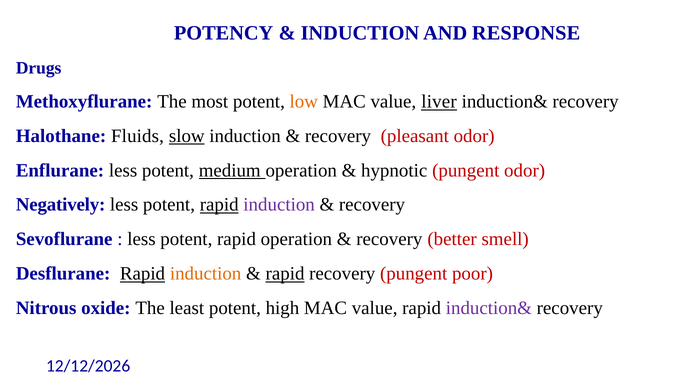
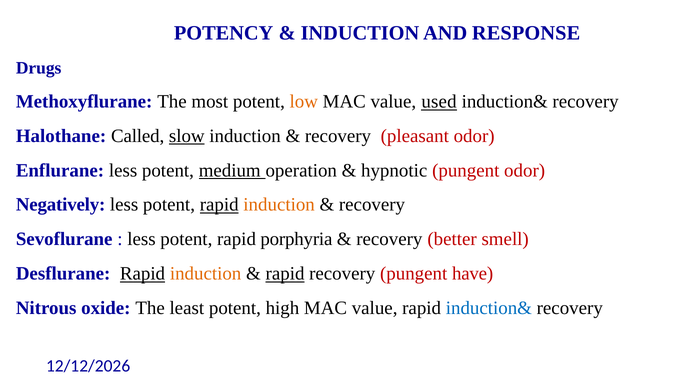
liver: liver -> used (439, 102)
Fluids: Fluids -> Called (138, 136)
induction colour: purple -> orange (279, 205)
rapid operation: operation -> porphyria (296, 240)
poor: poor -> have (473, 274)
induction& colour: purple -> blue (489, 308)
